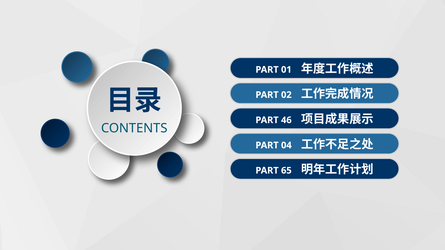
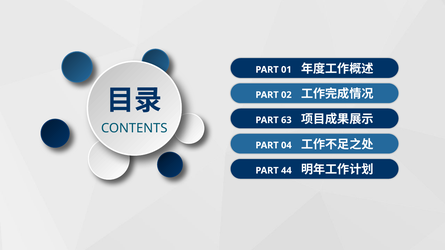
46: 46 -> 63 (286, 120)
65: 65 -> 44 (286, 171)
